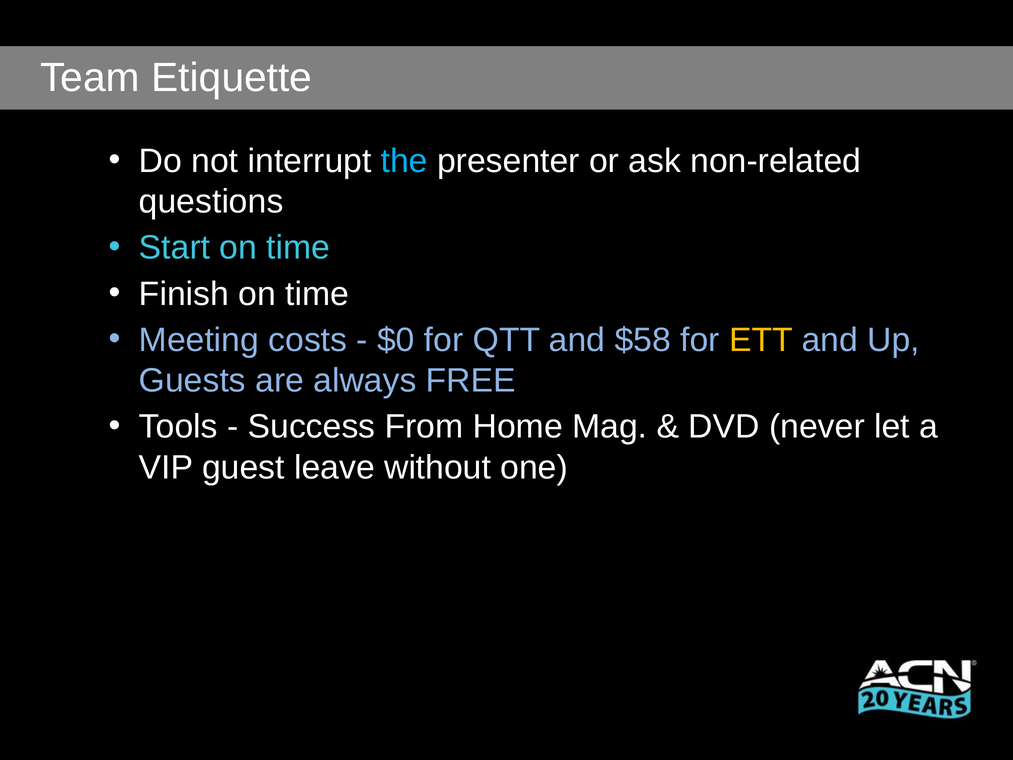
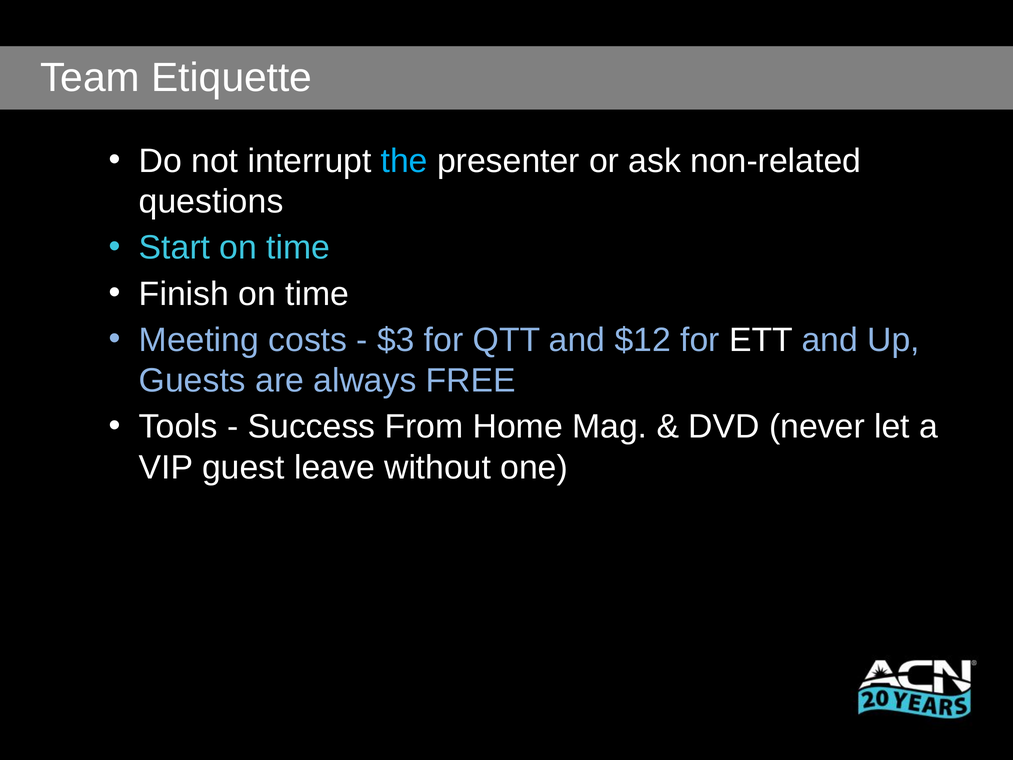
$0: $0 -> $3 (396, 340)
$58: $58 -> $12 (643, 340)
ETT colour: yellow -> white (761, 340)
